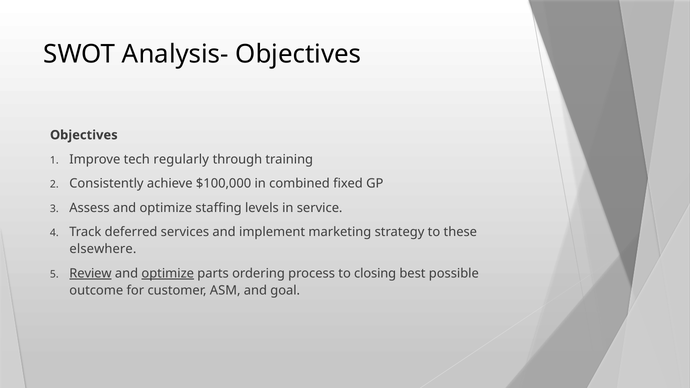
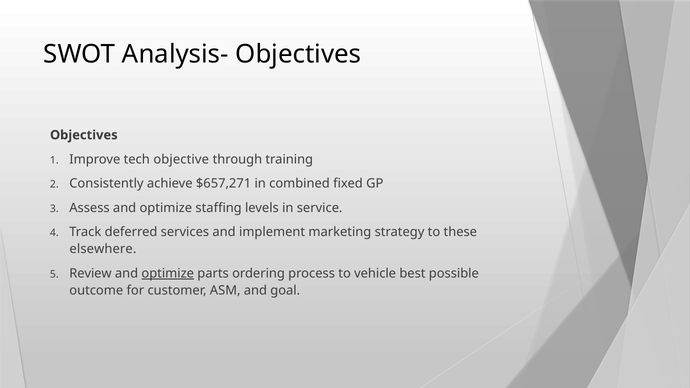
regularly: regularly -> objective (181, 159)
$100,000: $100,000 -> $657,271 (224, 184)
Review underline: present -> none (90, 273)
closing: closing -> vehicle (375, 273)
